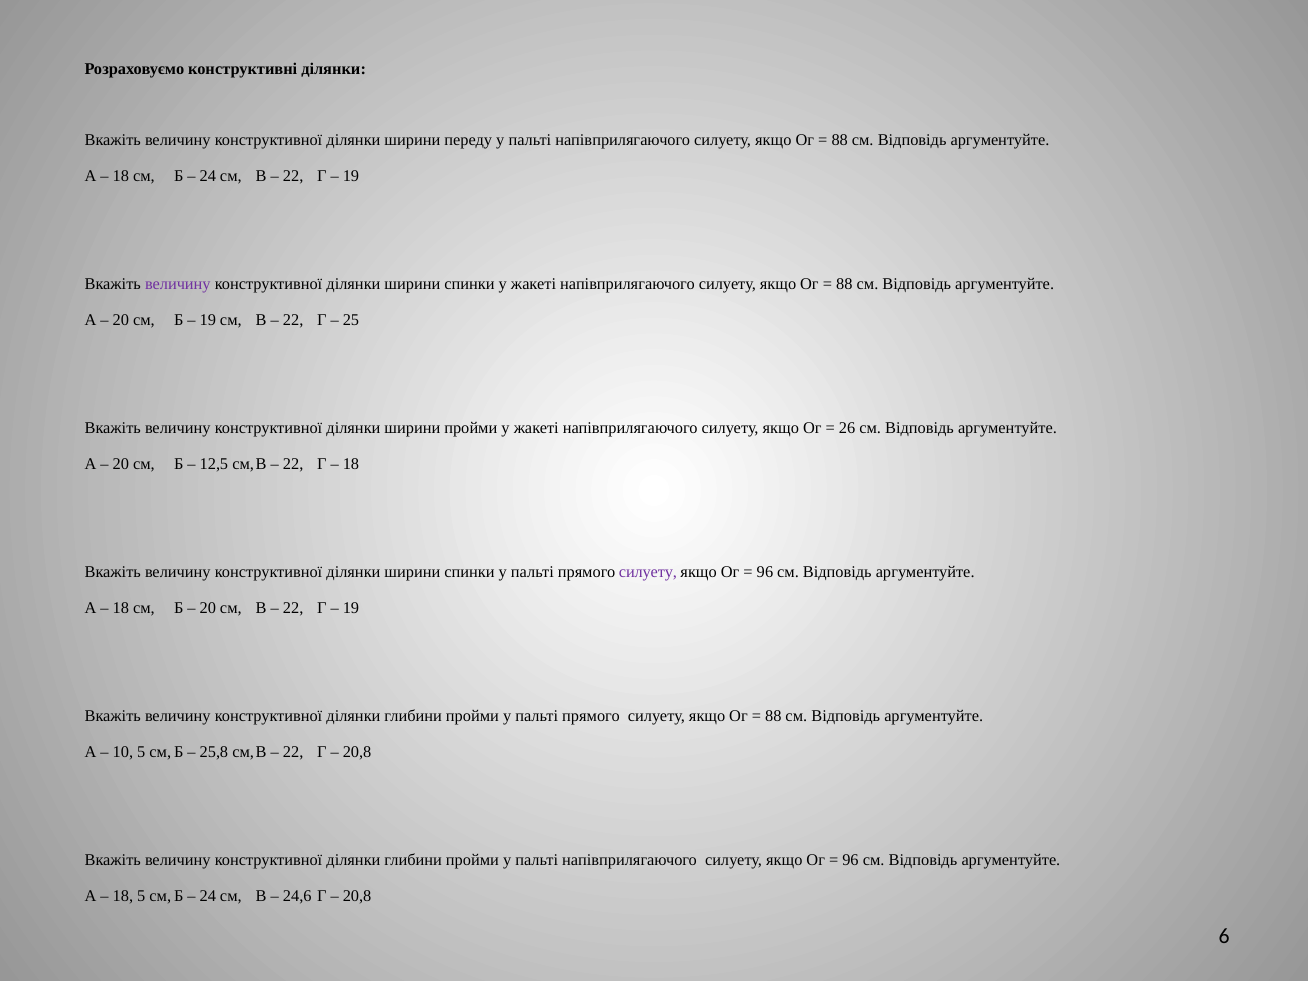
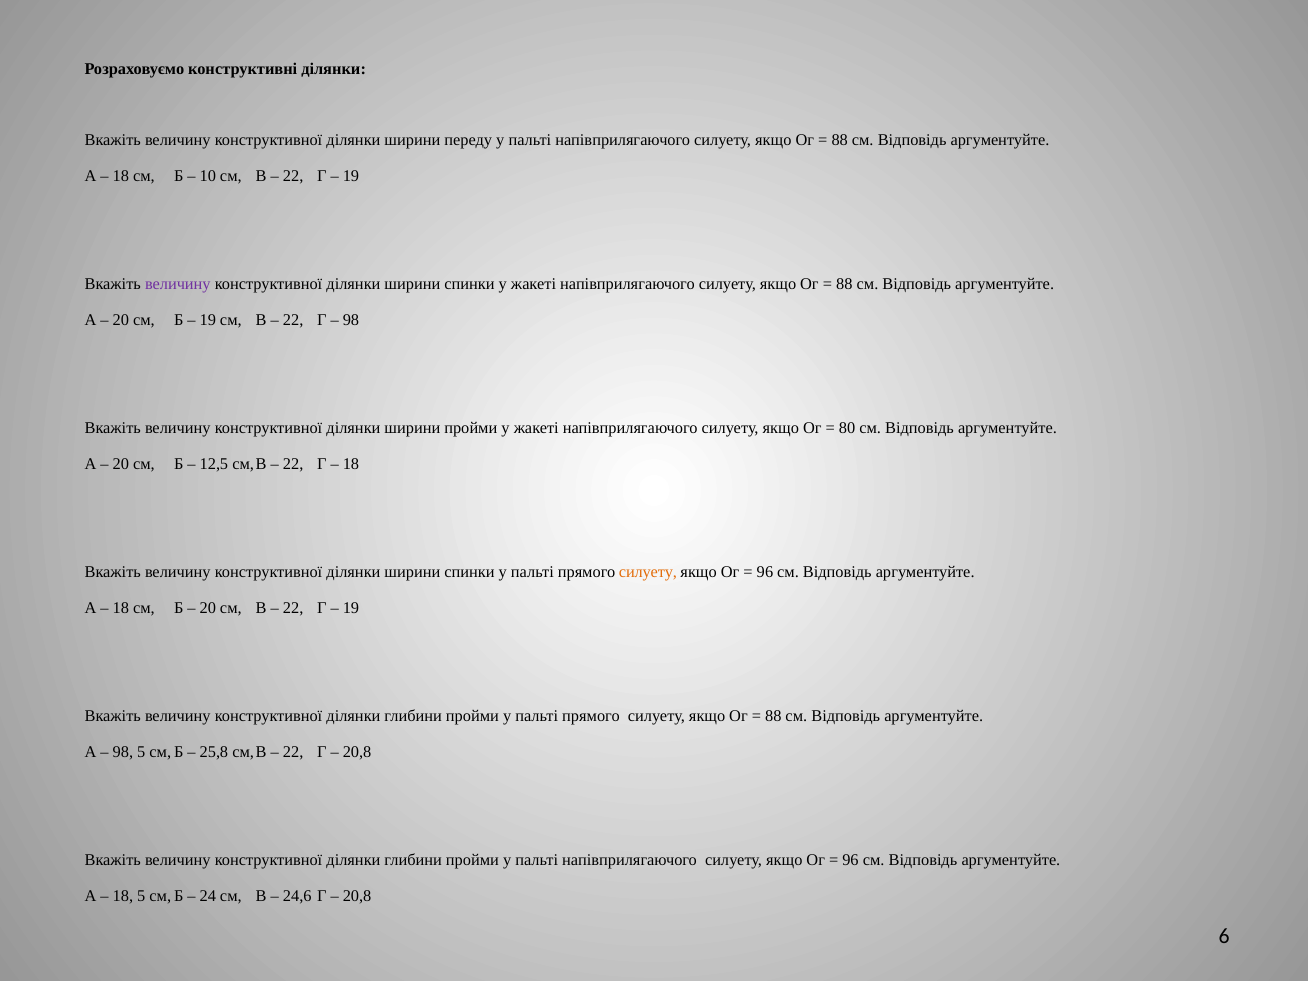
24: 24 -> 10 (208, 177)
25: 25 -> 98 (351, 321)
26: 26 -> 80 (847, 429)
силуету colour: purple -> orange (648, 573)
10: 10 -> 98 (123, 753)
